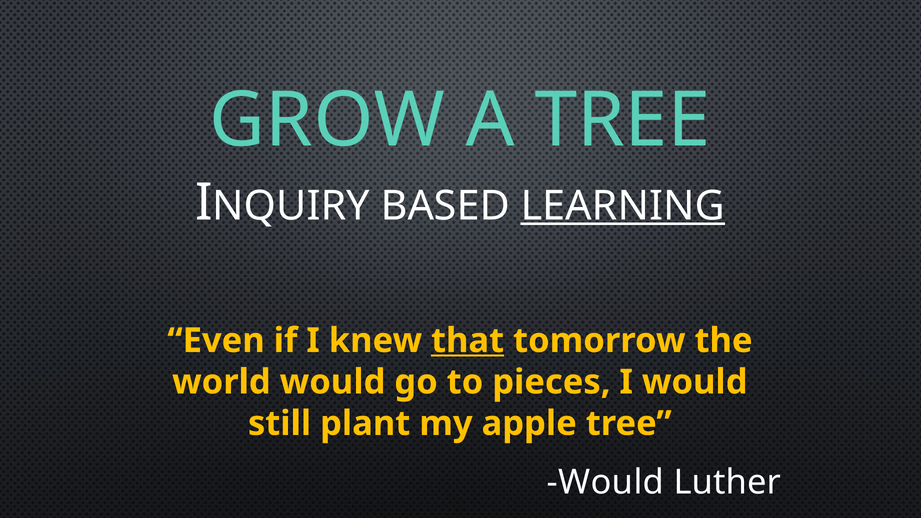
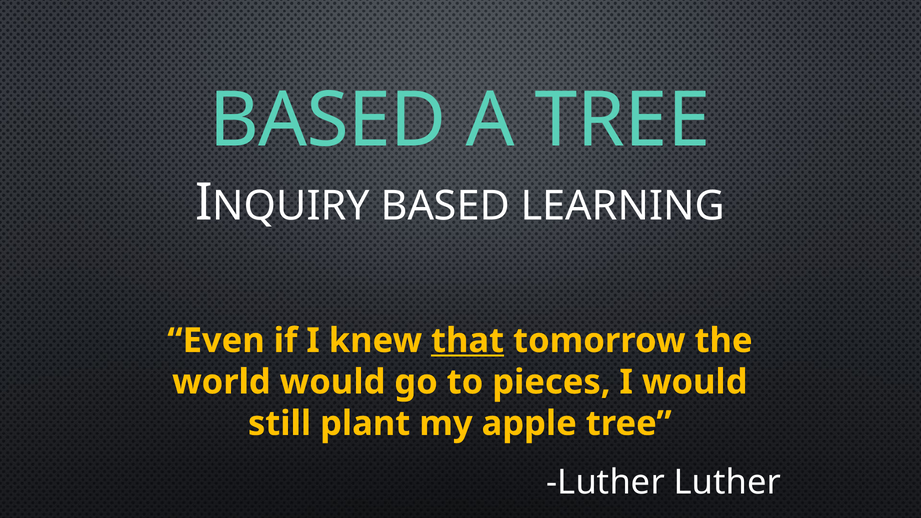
GROW: GROW -> BASED (328, 120)
LEARNING underline: present -> none (623, 206)
Would: Would -> Luther (605, 482)
